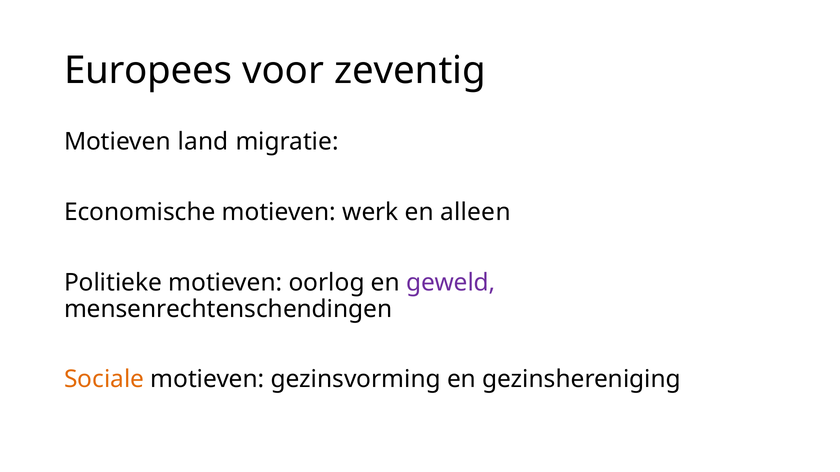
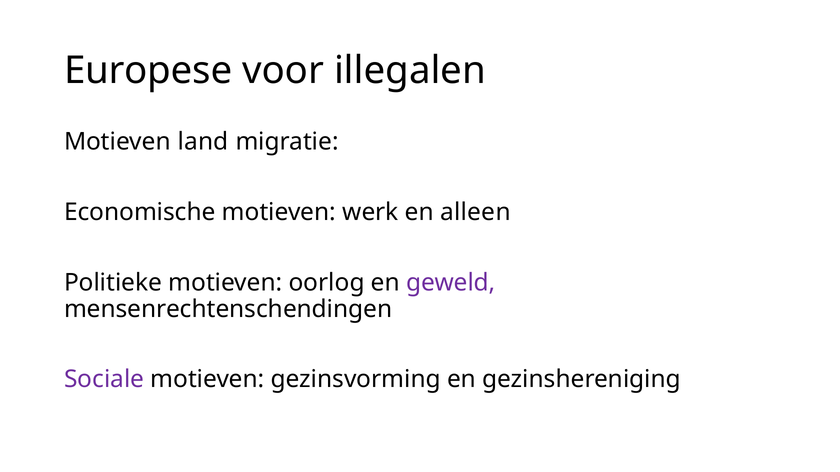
Europees: Europees -> Europese (148, 71)
zeventig: zeventig -> illegalen (410, 71)
Sociale colour: orange -> purple (104, 380)
